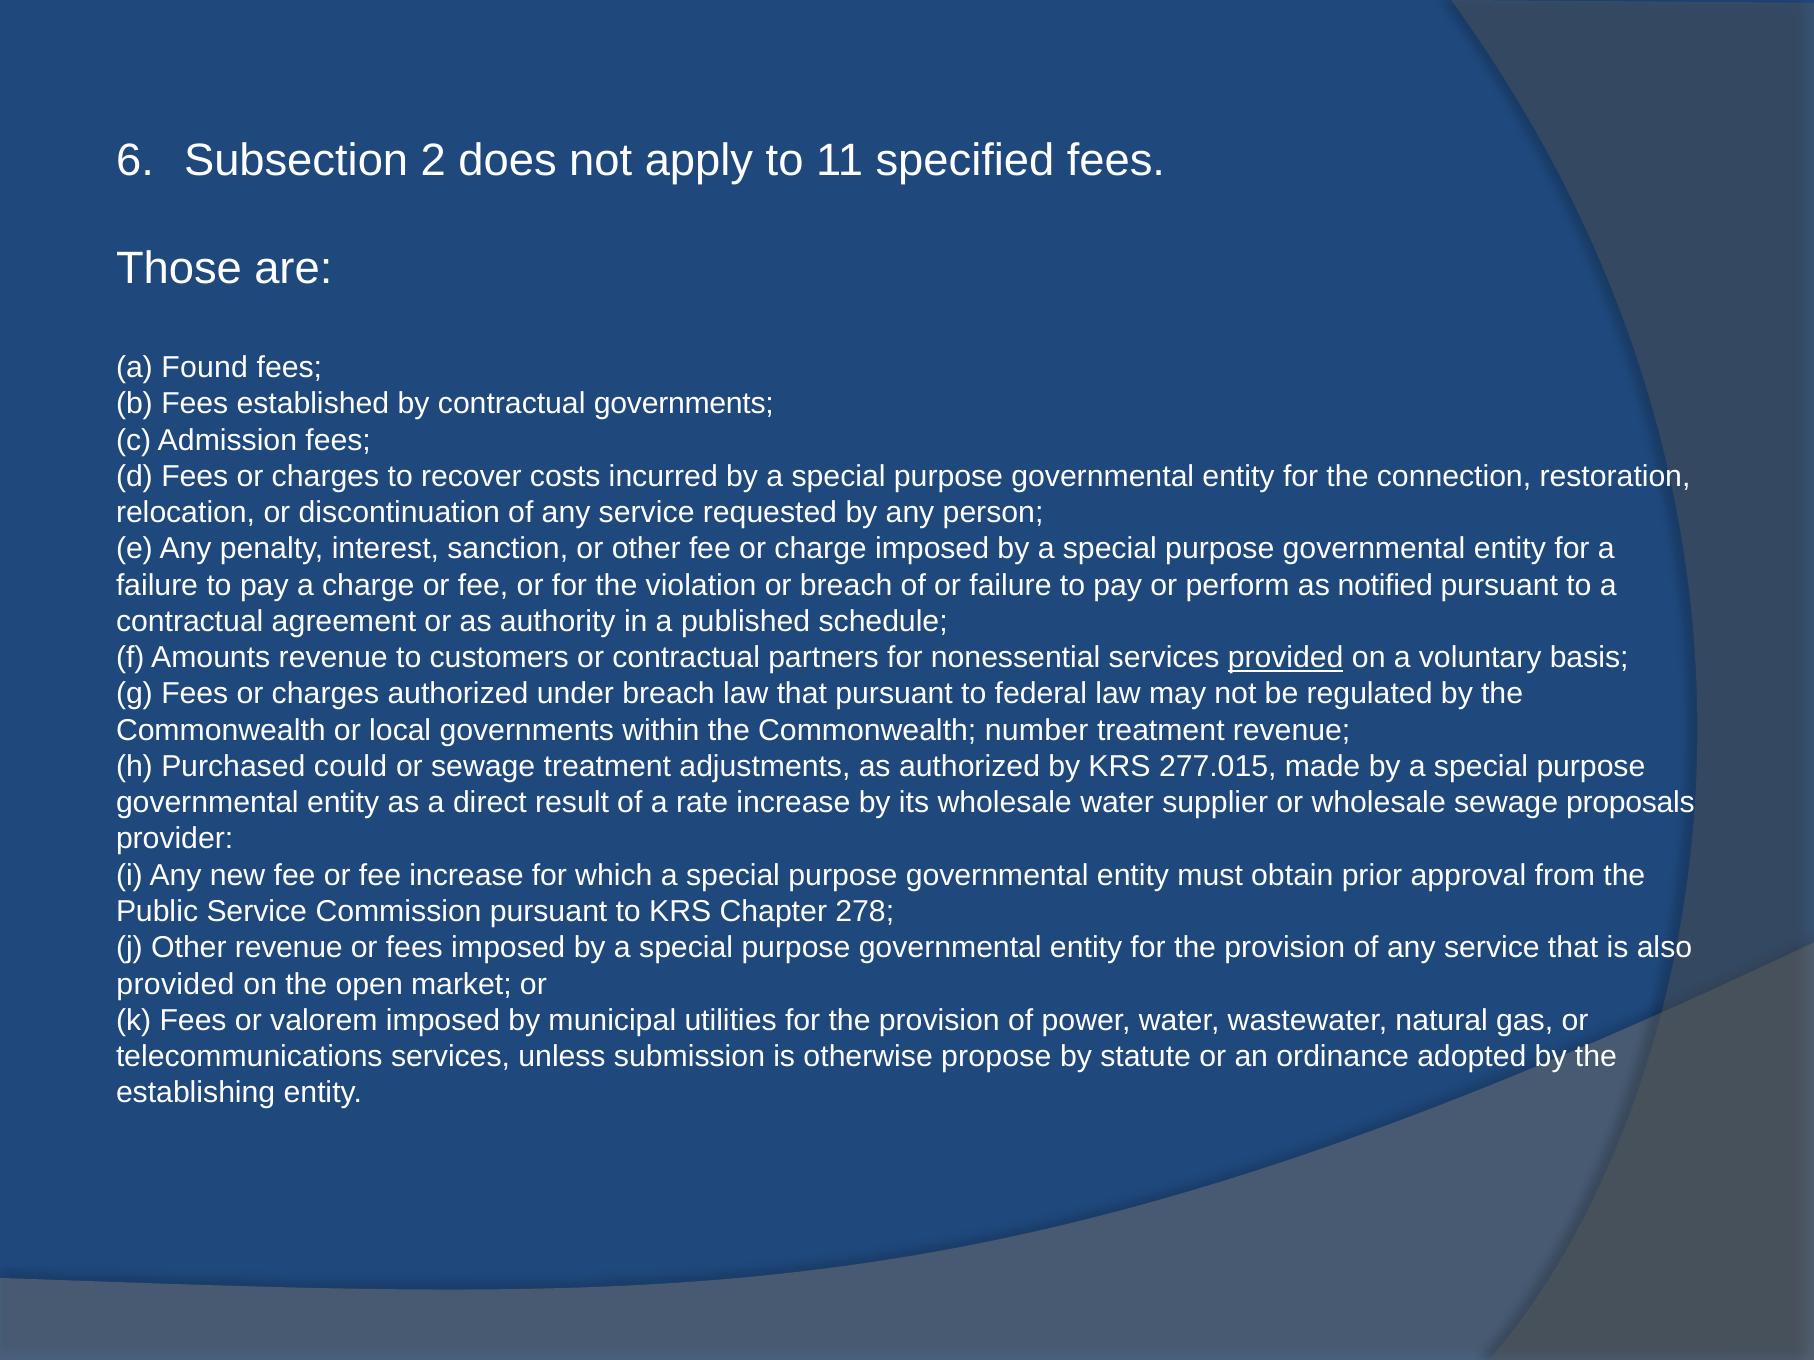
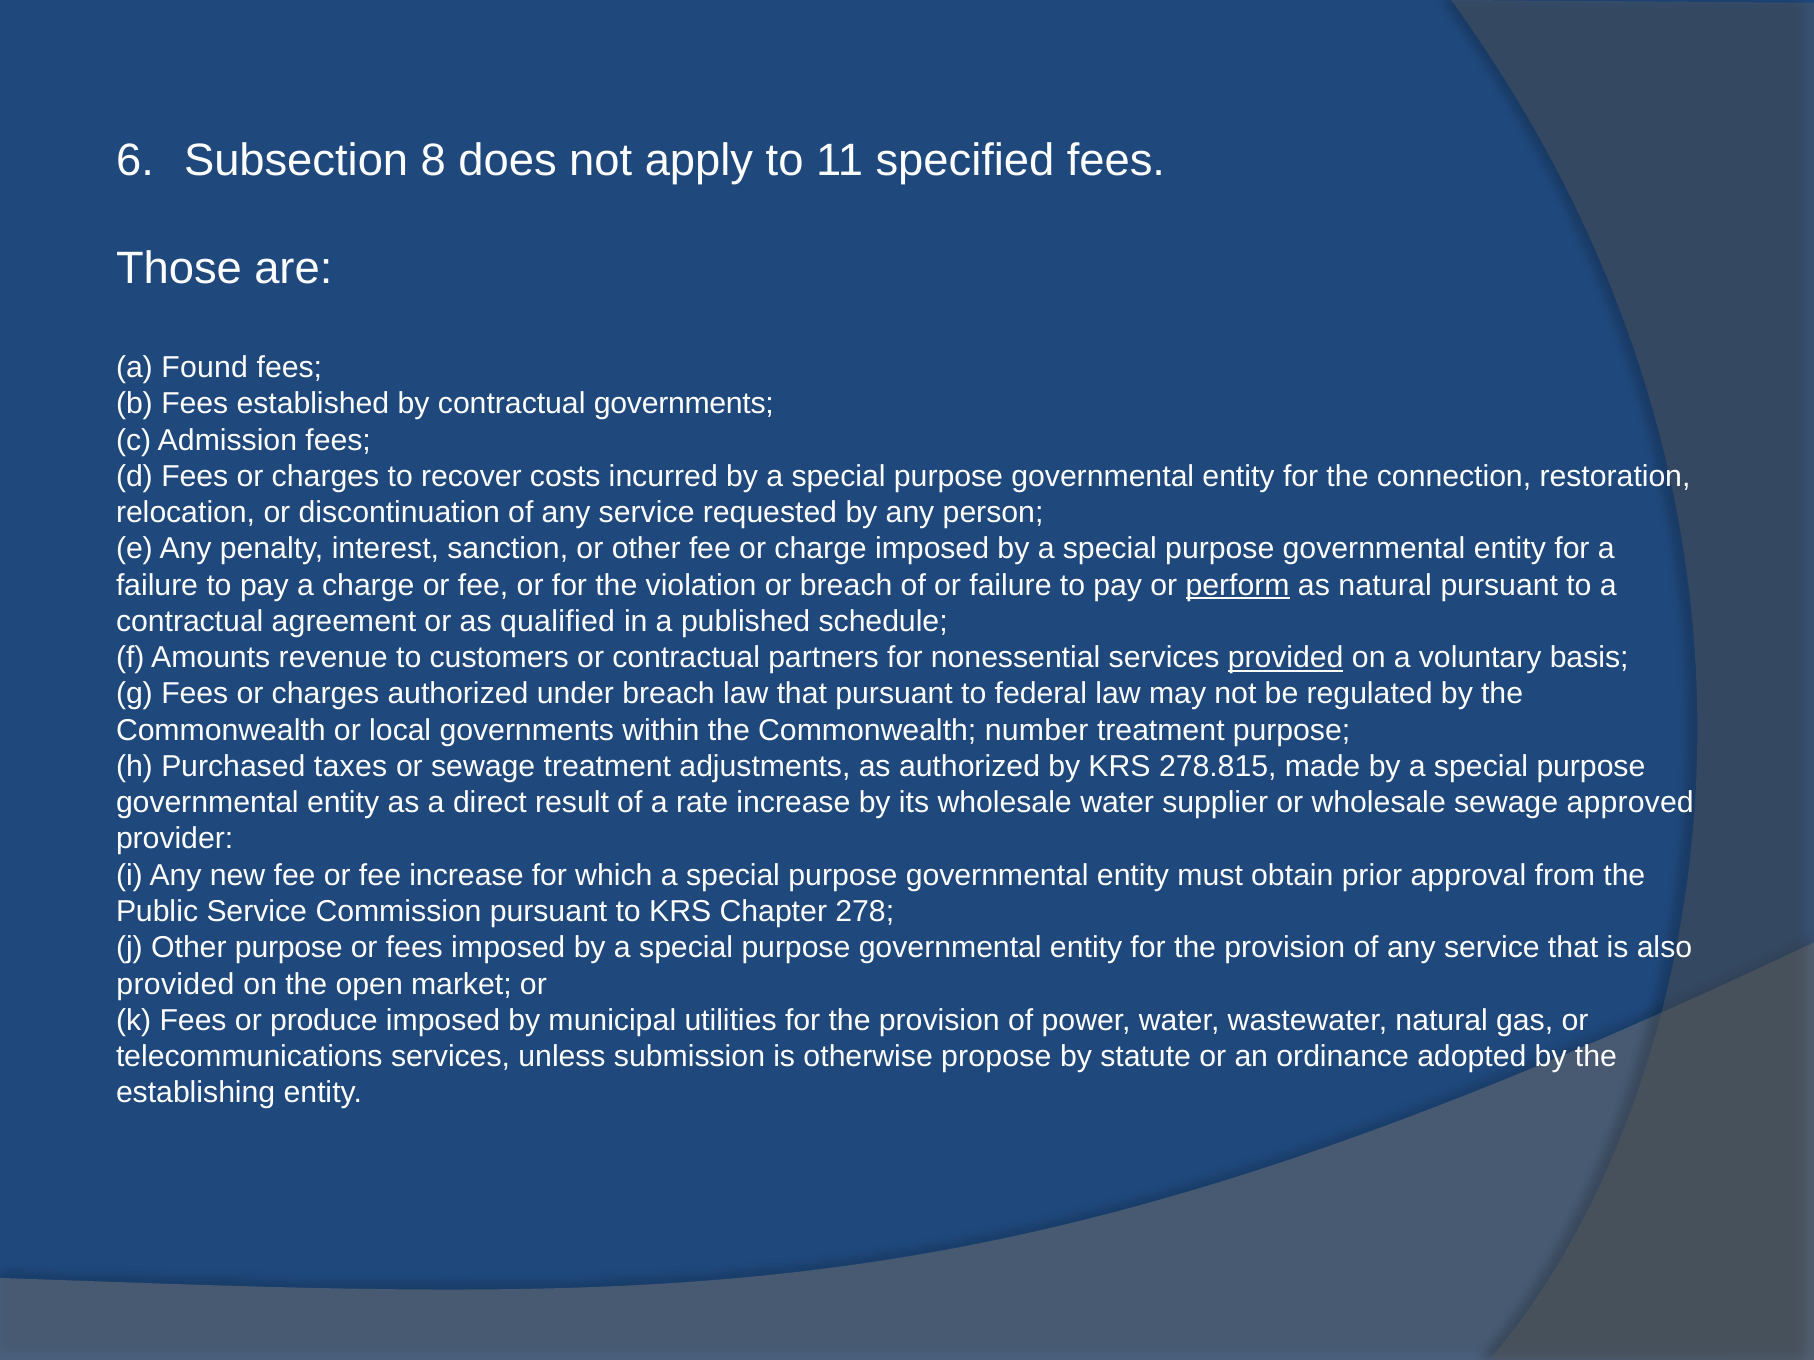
2: 2 -> 8 (433, 160)
perform underline: none -> present (1238, 585)
as notified: notified -> natural (1385, 585)
authority: authority -> qualified (557, 622)
treatment revenue: revenue -> purpose (1292, 730)
could: could -> taxes (351, 767)
277.015: 277.015 -> 278.815 (1218, 767)
proposals: proposals -> approved (1630, 803)
Other revenue: revenue -> purpose (289, 948)
valorem: valorem -> produce (324, 1021)
